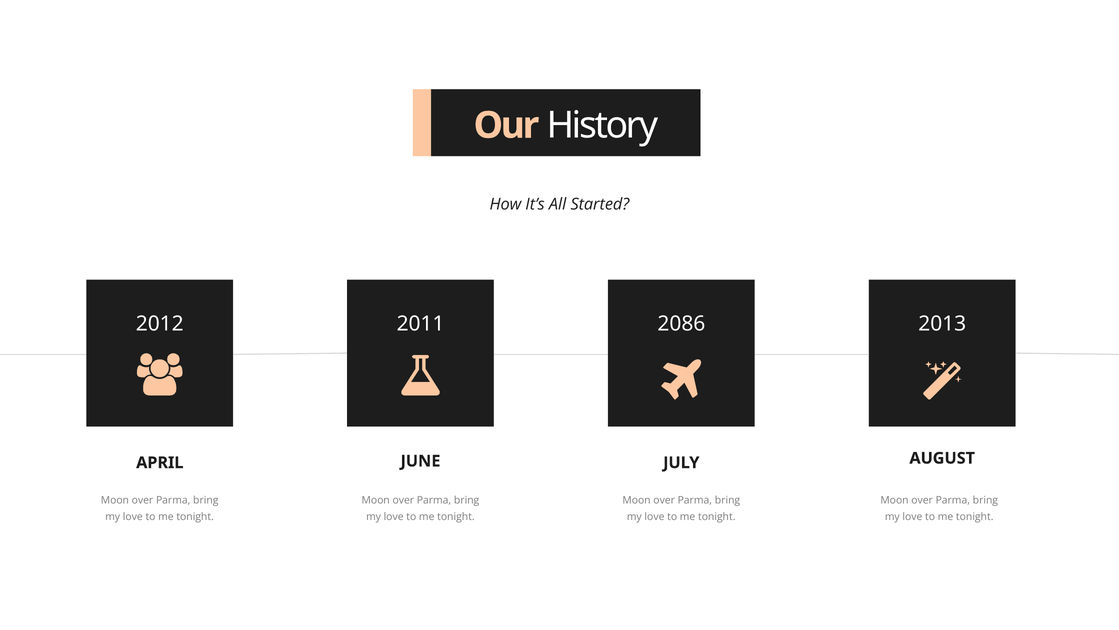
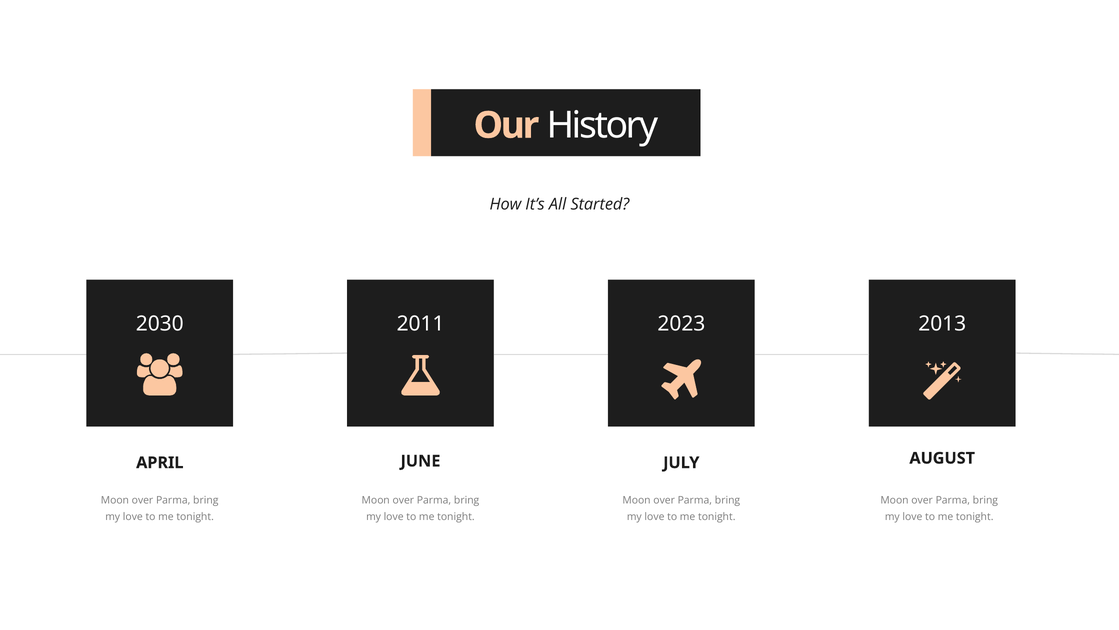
2012: 2012 -> 2030 (160, 324)
2086: 2086 -> 2023 (681, 324)
